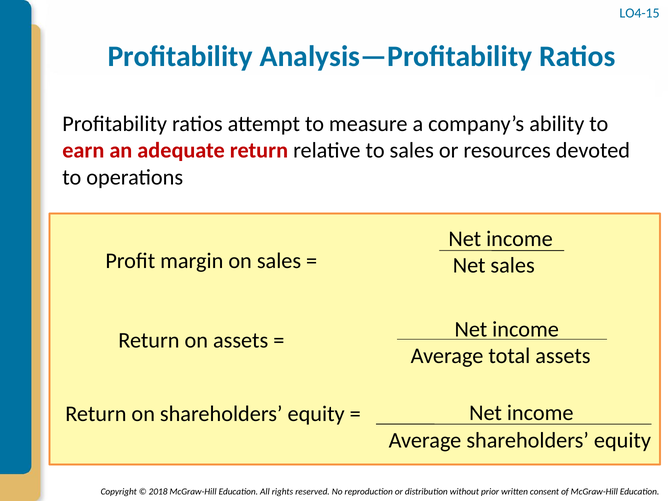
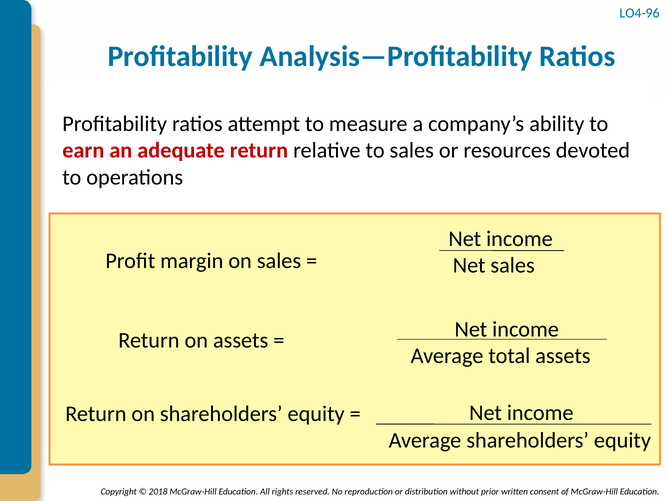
LO4-15: LO4-15 -> LO4-96 (640, 13)
